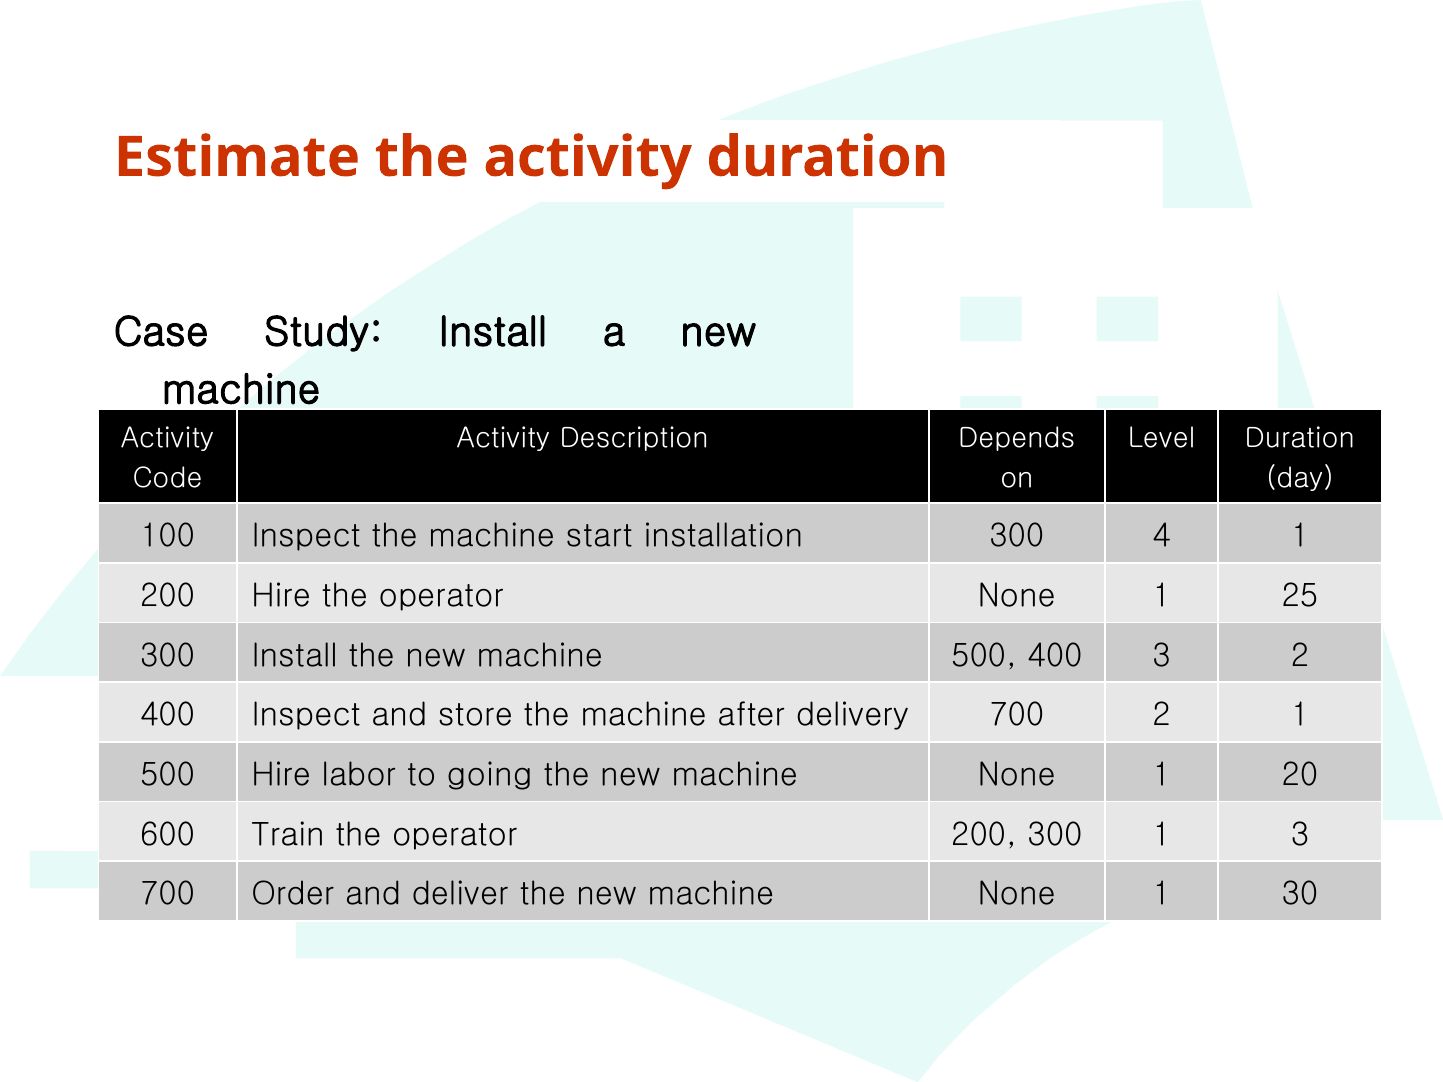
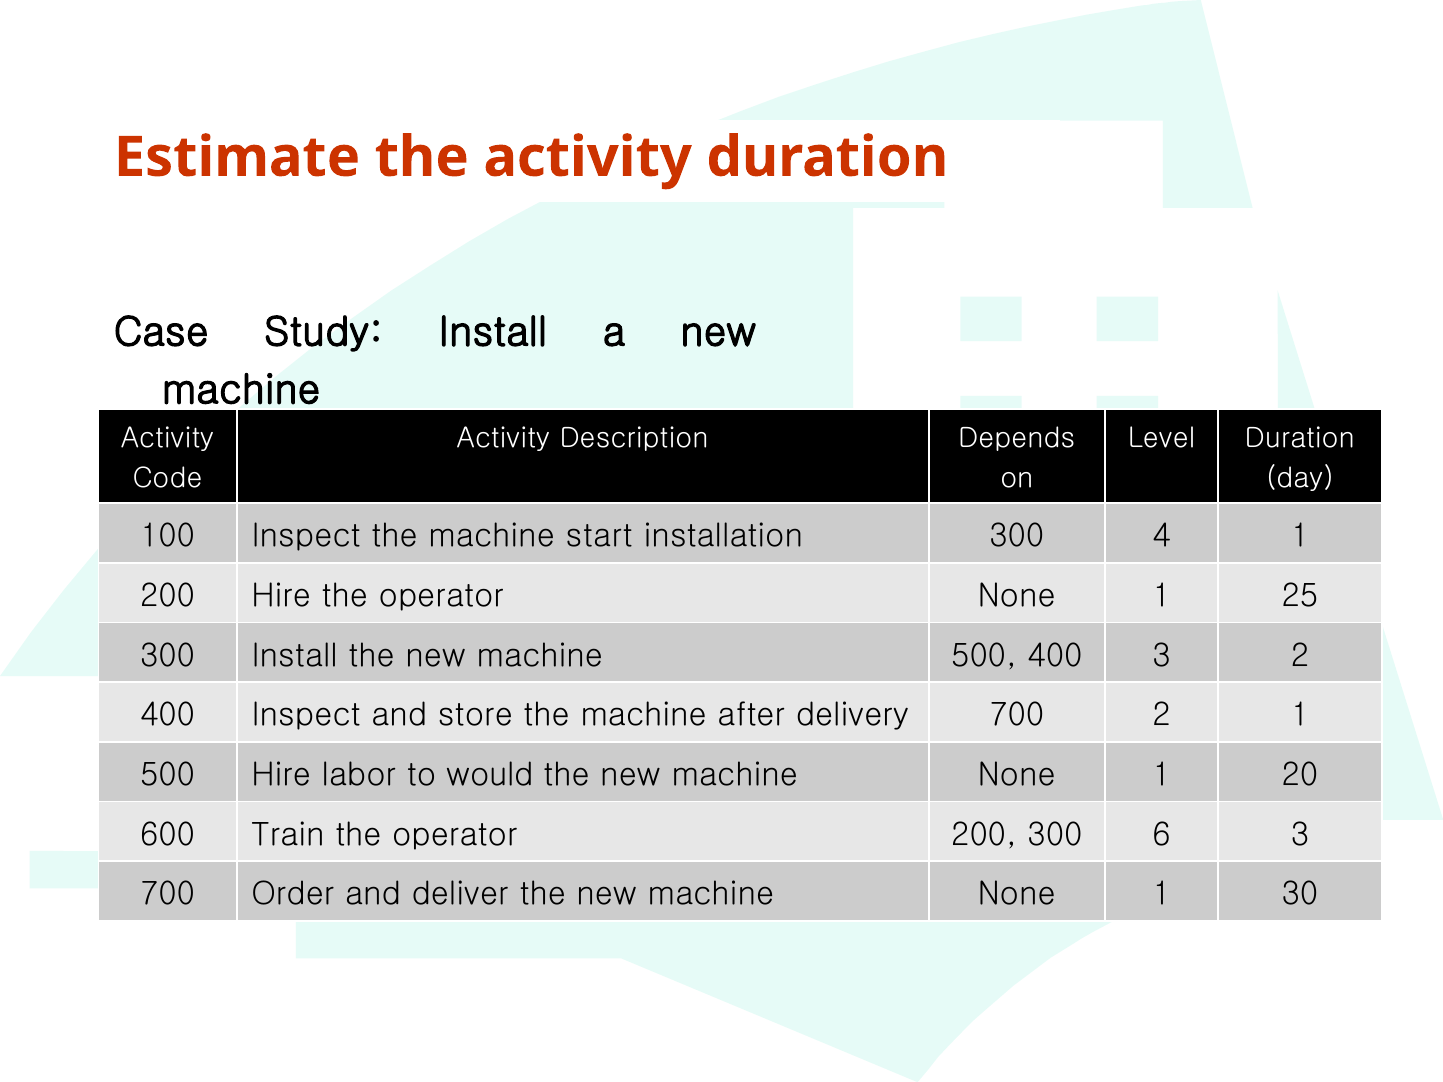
going: going -> would (490, 775)
300 1: 1 -> 6 (1162, 835)
